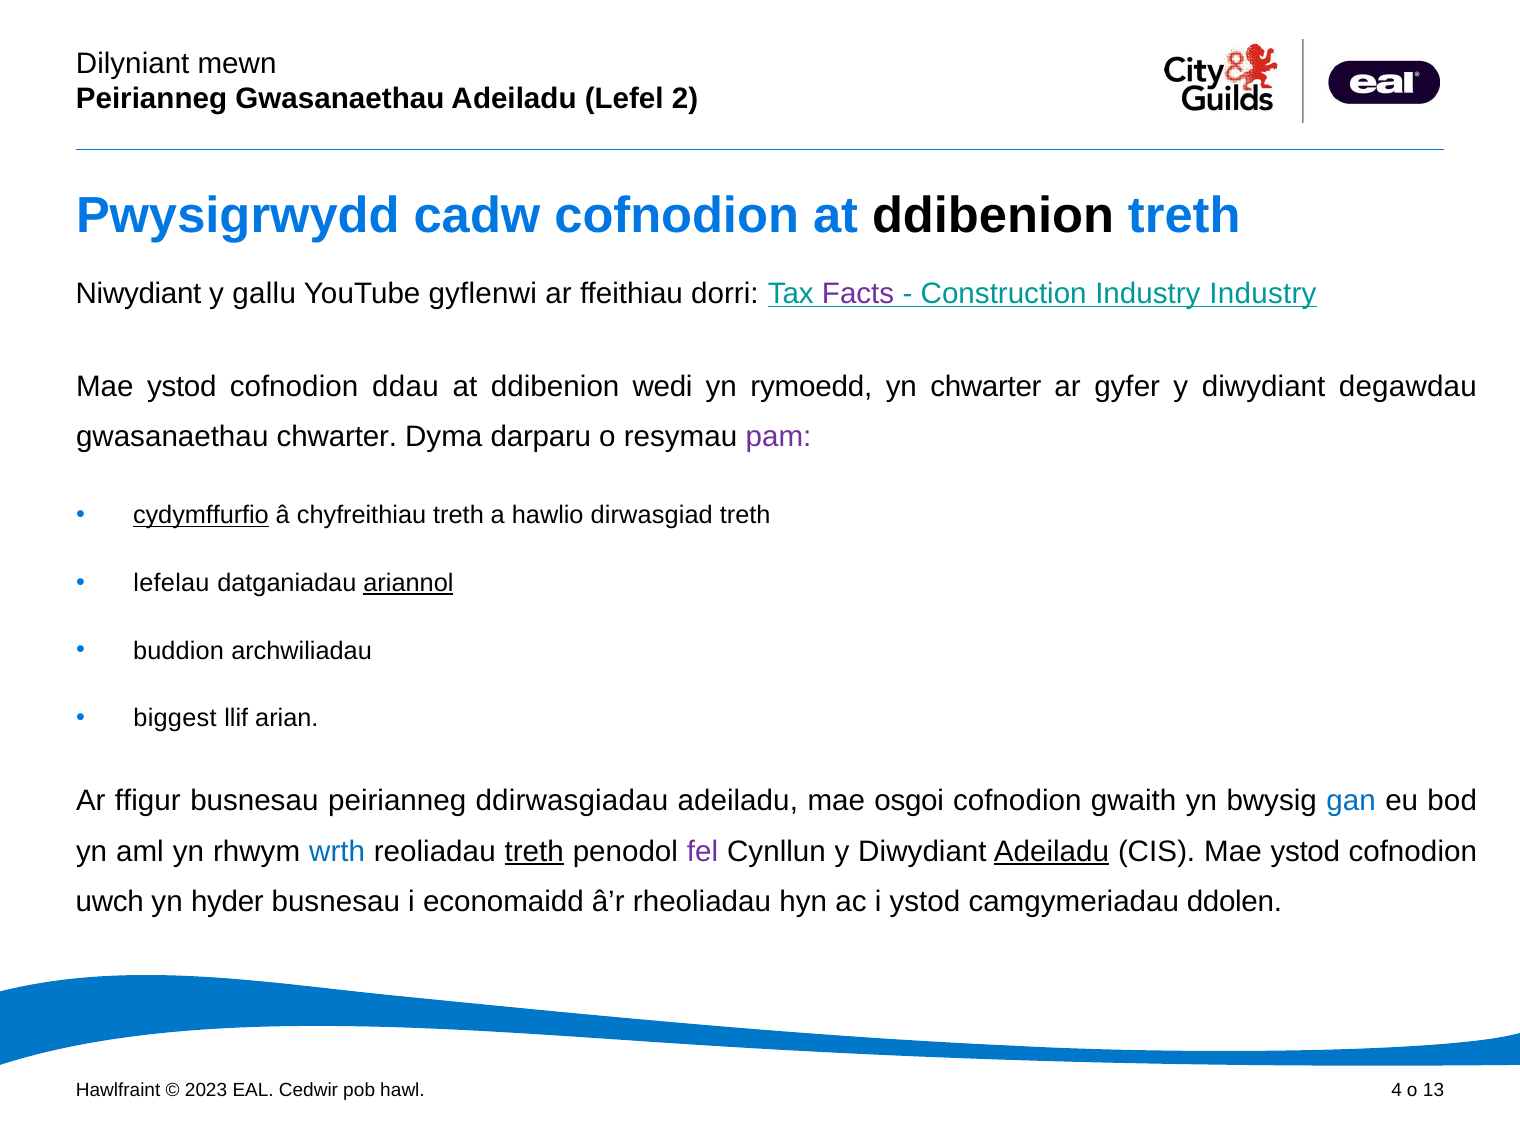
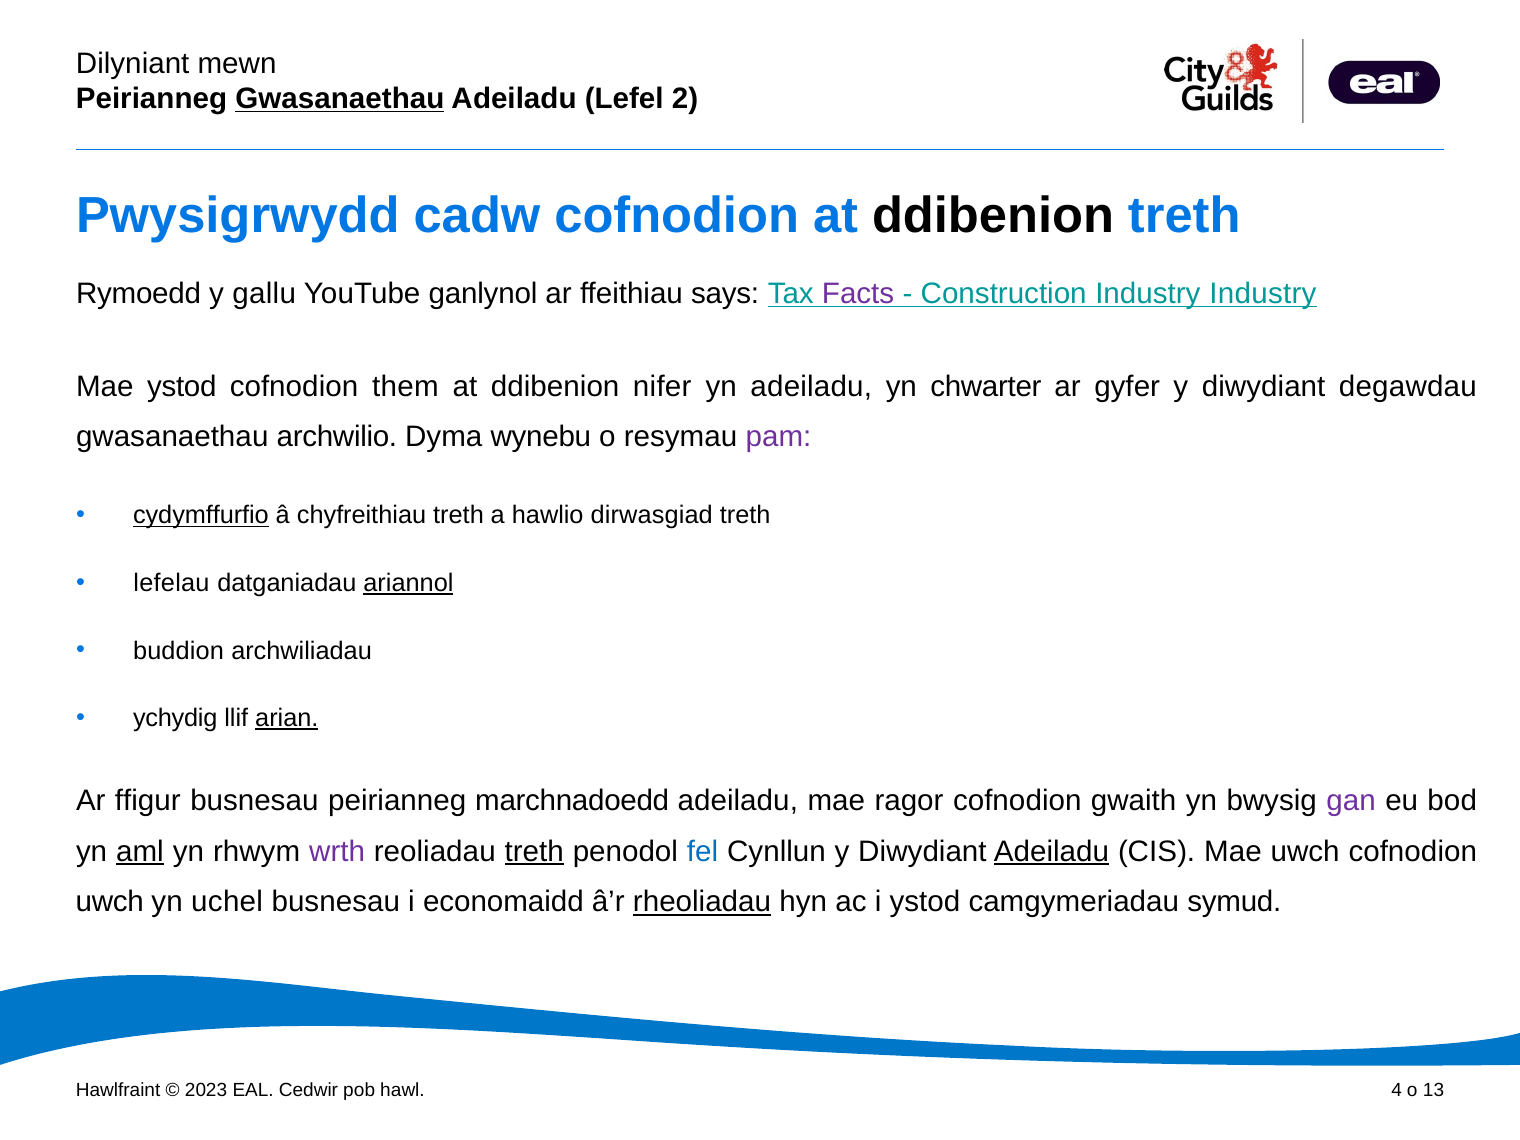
Gwasanaethau underline: none -> present (340, 99)
Niwydiant: Niwydiant -> Rymoedd (139, 294)
gyflenwi: gyflenwi -> ganlynol (483, 294)
dorri: dorri -> says (725, 294)
ddau: ddau -> them (405, 386)
wedi: wedi -> nifer (662, 386)
yn rymoedd: rymoedd -> adeiladu (811, 386)
gwasanaethau chwarter: chwarter -> archwilio (337, 437)
darparu: darparu -> wynebu (541, 437)
biggest: biggest -> ychydig (175, 718)
arian underline: none -> present (287, 718)
ddirwasgiadau: ddirwasgiadau -> marchnadoedd (572, 801)
osgoi: osgoi -> ragor (909, 801)
gan colour: blue -> purple (1351, 801)
aml underline: none -> present (140, 851)
wrth colour: blue -> purple (337, 851)
fel colour: purple -> blue (703, 851)
CIS Mae ystod: ystod -> uwch (1305, 851)
hyder: hyder -> uchel (227, 902)
rheoliadau underline: none -> present (702, 902)
ddolen: ddolen -> symud (1234, 902)
